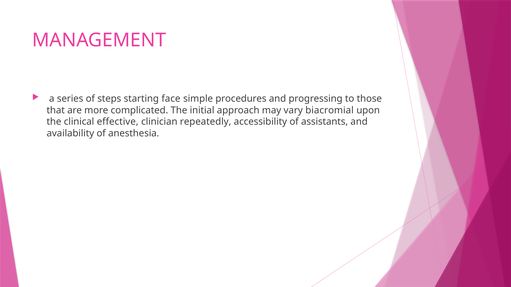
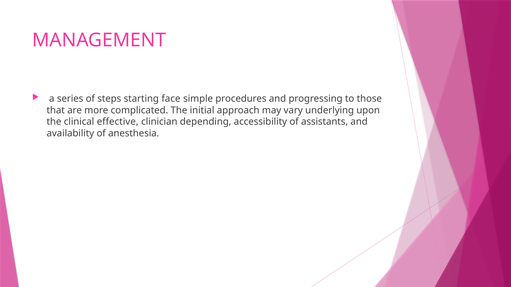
biacromial: biacromial -> underlying (330, 110)
repeatedly: repeatedly -> depending (206, 122)
